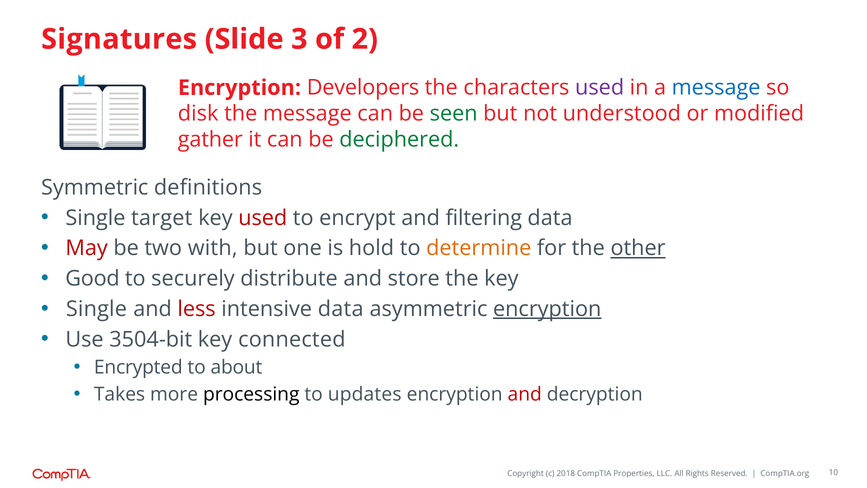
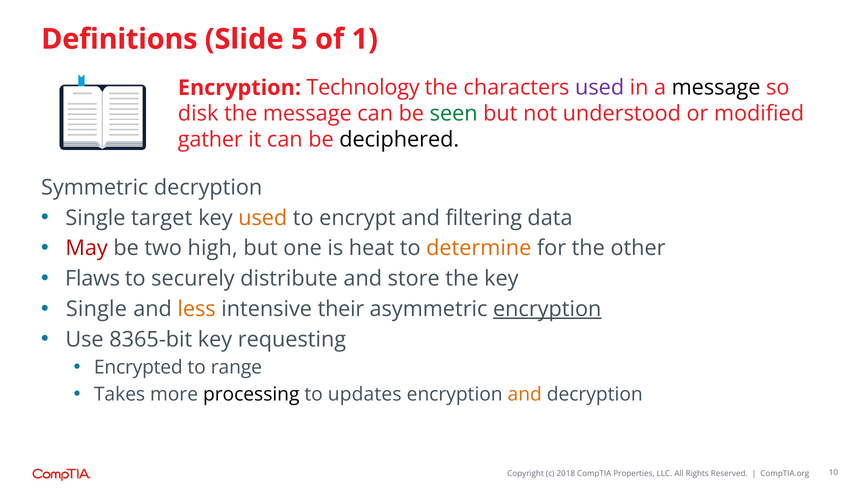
Signatures: Signatures -> Definitions (119, 39)
3: 3 -> 5 (299, 39)
2: 2 -> 1 (365, 39)
Developers: Developers -> Technology (363, 88)
message colour: blue -> black (716, 88)
deciphered colour: green -> black (399, 140)
Symmetric definitions: definitions -> decryption (208, 187)
used colour: red -> orange (263, 218)
with: with -> high (213, 248)
hold: hold -> heat (371, 248)
other underline: present -> none (638, 248)
Good: Good -> Flaws (92, 278)
less colour: red -> orange (197, 309)
intensive data: data -> their (341, 309)
3504-bit: 3504-bit -> 8365-bit (151, 339)
connected: connected -> requesting (292, 339)
about: about -> range (236, 367)
and colour: red -> orange (525, 394)
